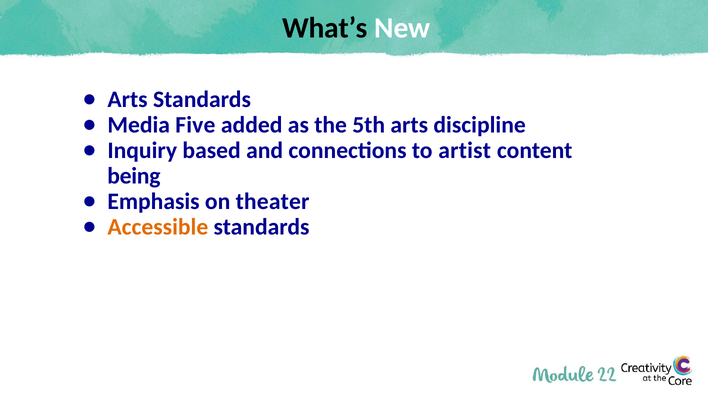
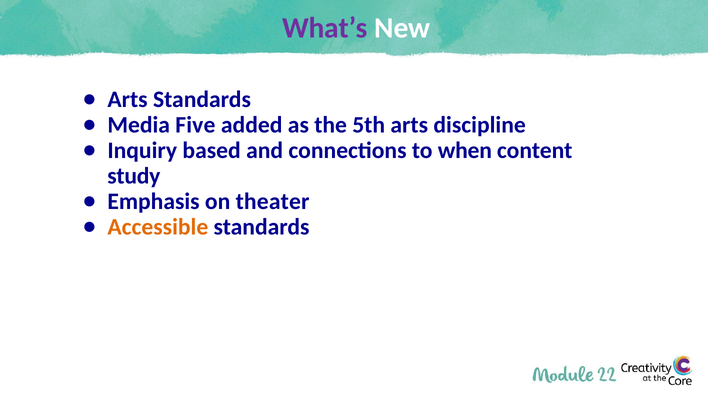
What’s colour: black -> purple (325, 28)
artist: artist -> when (465, 150)
being: being -> study (134, 176)
